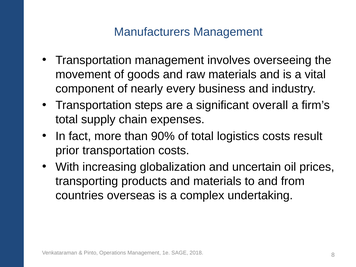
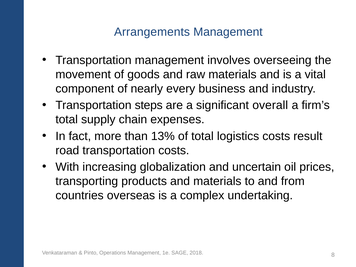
Manufacturers: Manufacturers -> Arrangements (152, 32)
90%: 90% -> 13% (163, 136)
prior: prior -> road (67, 150)
